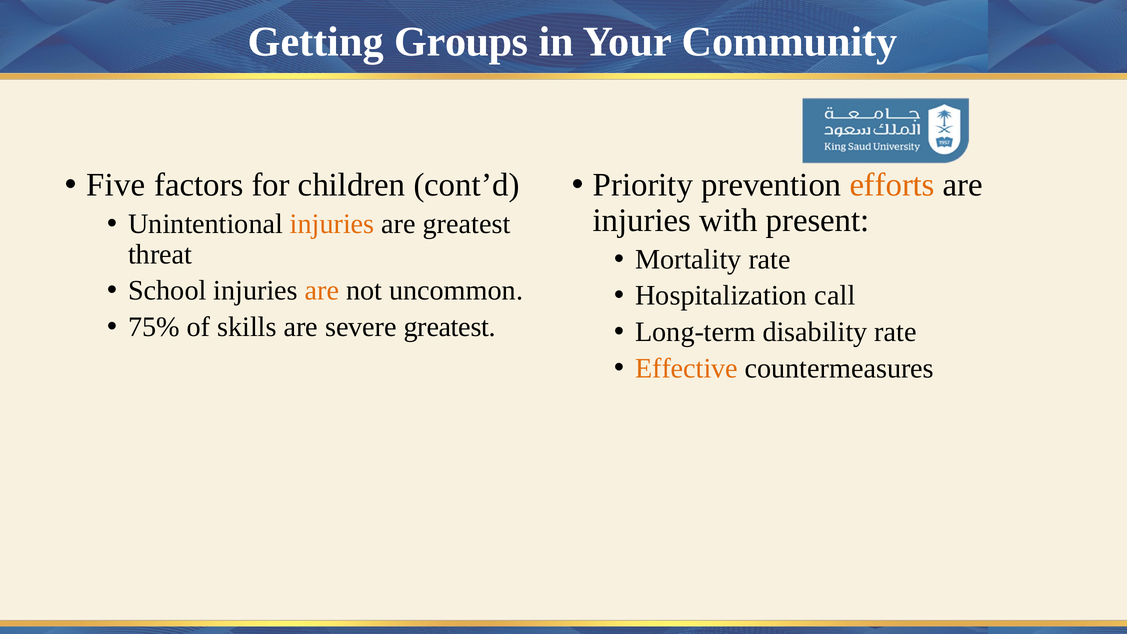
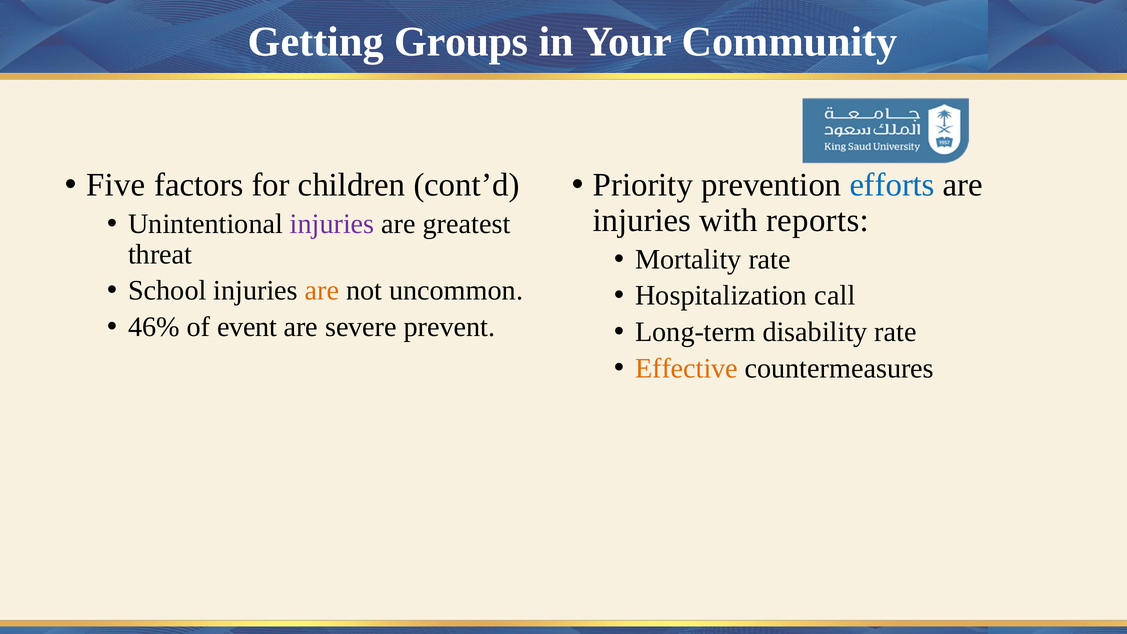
efforts colour: orange -> blue (892, 185)
present: present -> reports (818, 220)
injuries colour: orange -> purple (332, 224)
75%: 75% -> 46% (154, 327)
skills: skills -> event (247, 327)
severe greatest: greatest -> prevent (450, 327)
